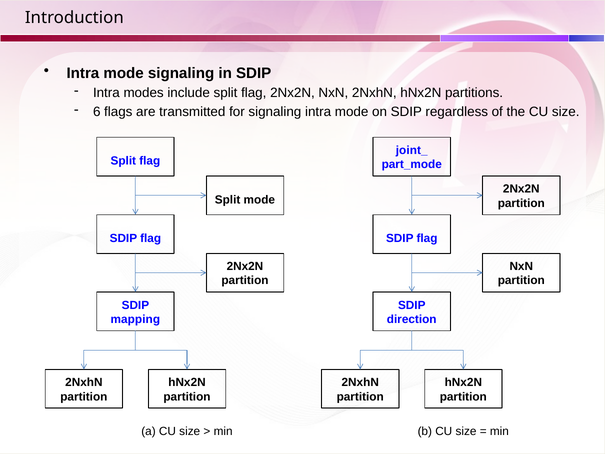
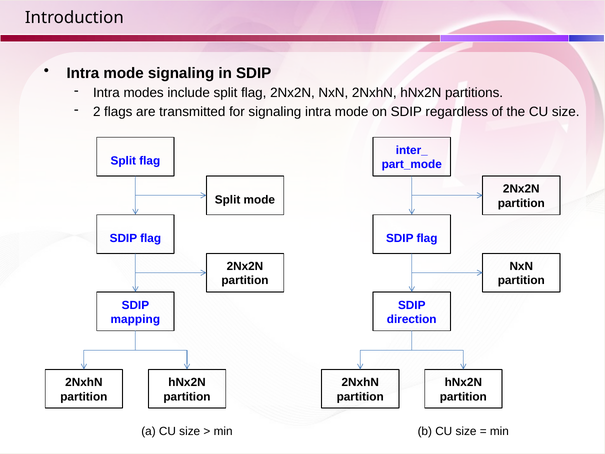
6: 6 -> 2 (97, 112)
joint_: joint_ -> inter_ (412, 150)
